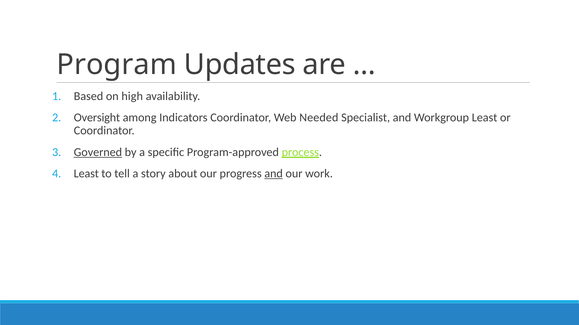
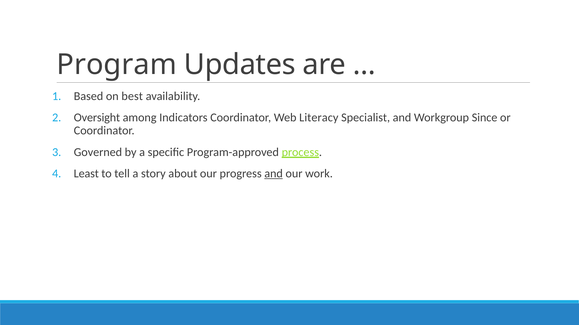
high: high -> best (132, 96)
Needed: Needed -> Literacy (319, 118)
Workgroup Least: Least -> Since (485, 118)
Governed underline: present -> none (98, 152)
